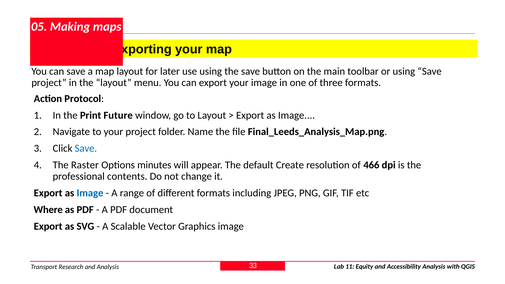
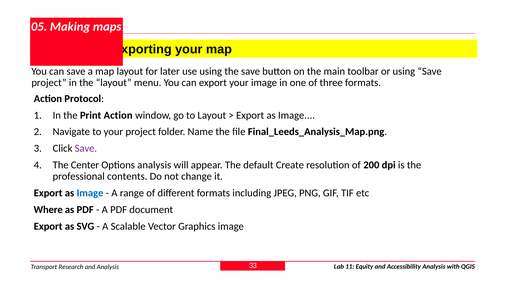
Print Future: Future -> Action (118, 115)
Save colour: blue -> purple (86, 148)
Raster: Raster -> Center (85, 165)
Options minutes: minutes -> analysis (154, 165)
466: 466 -> 200 (371, 165)
